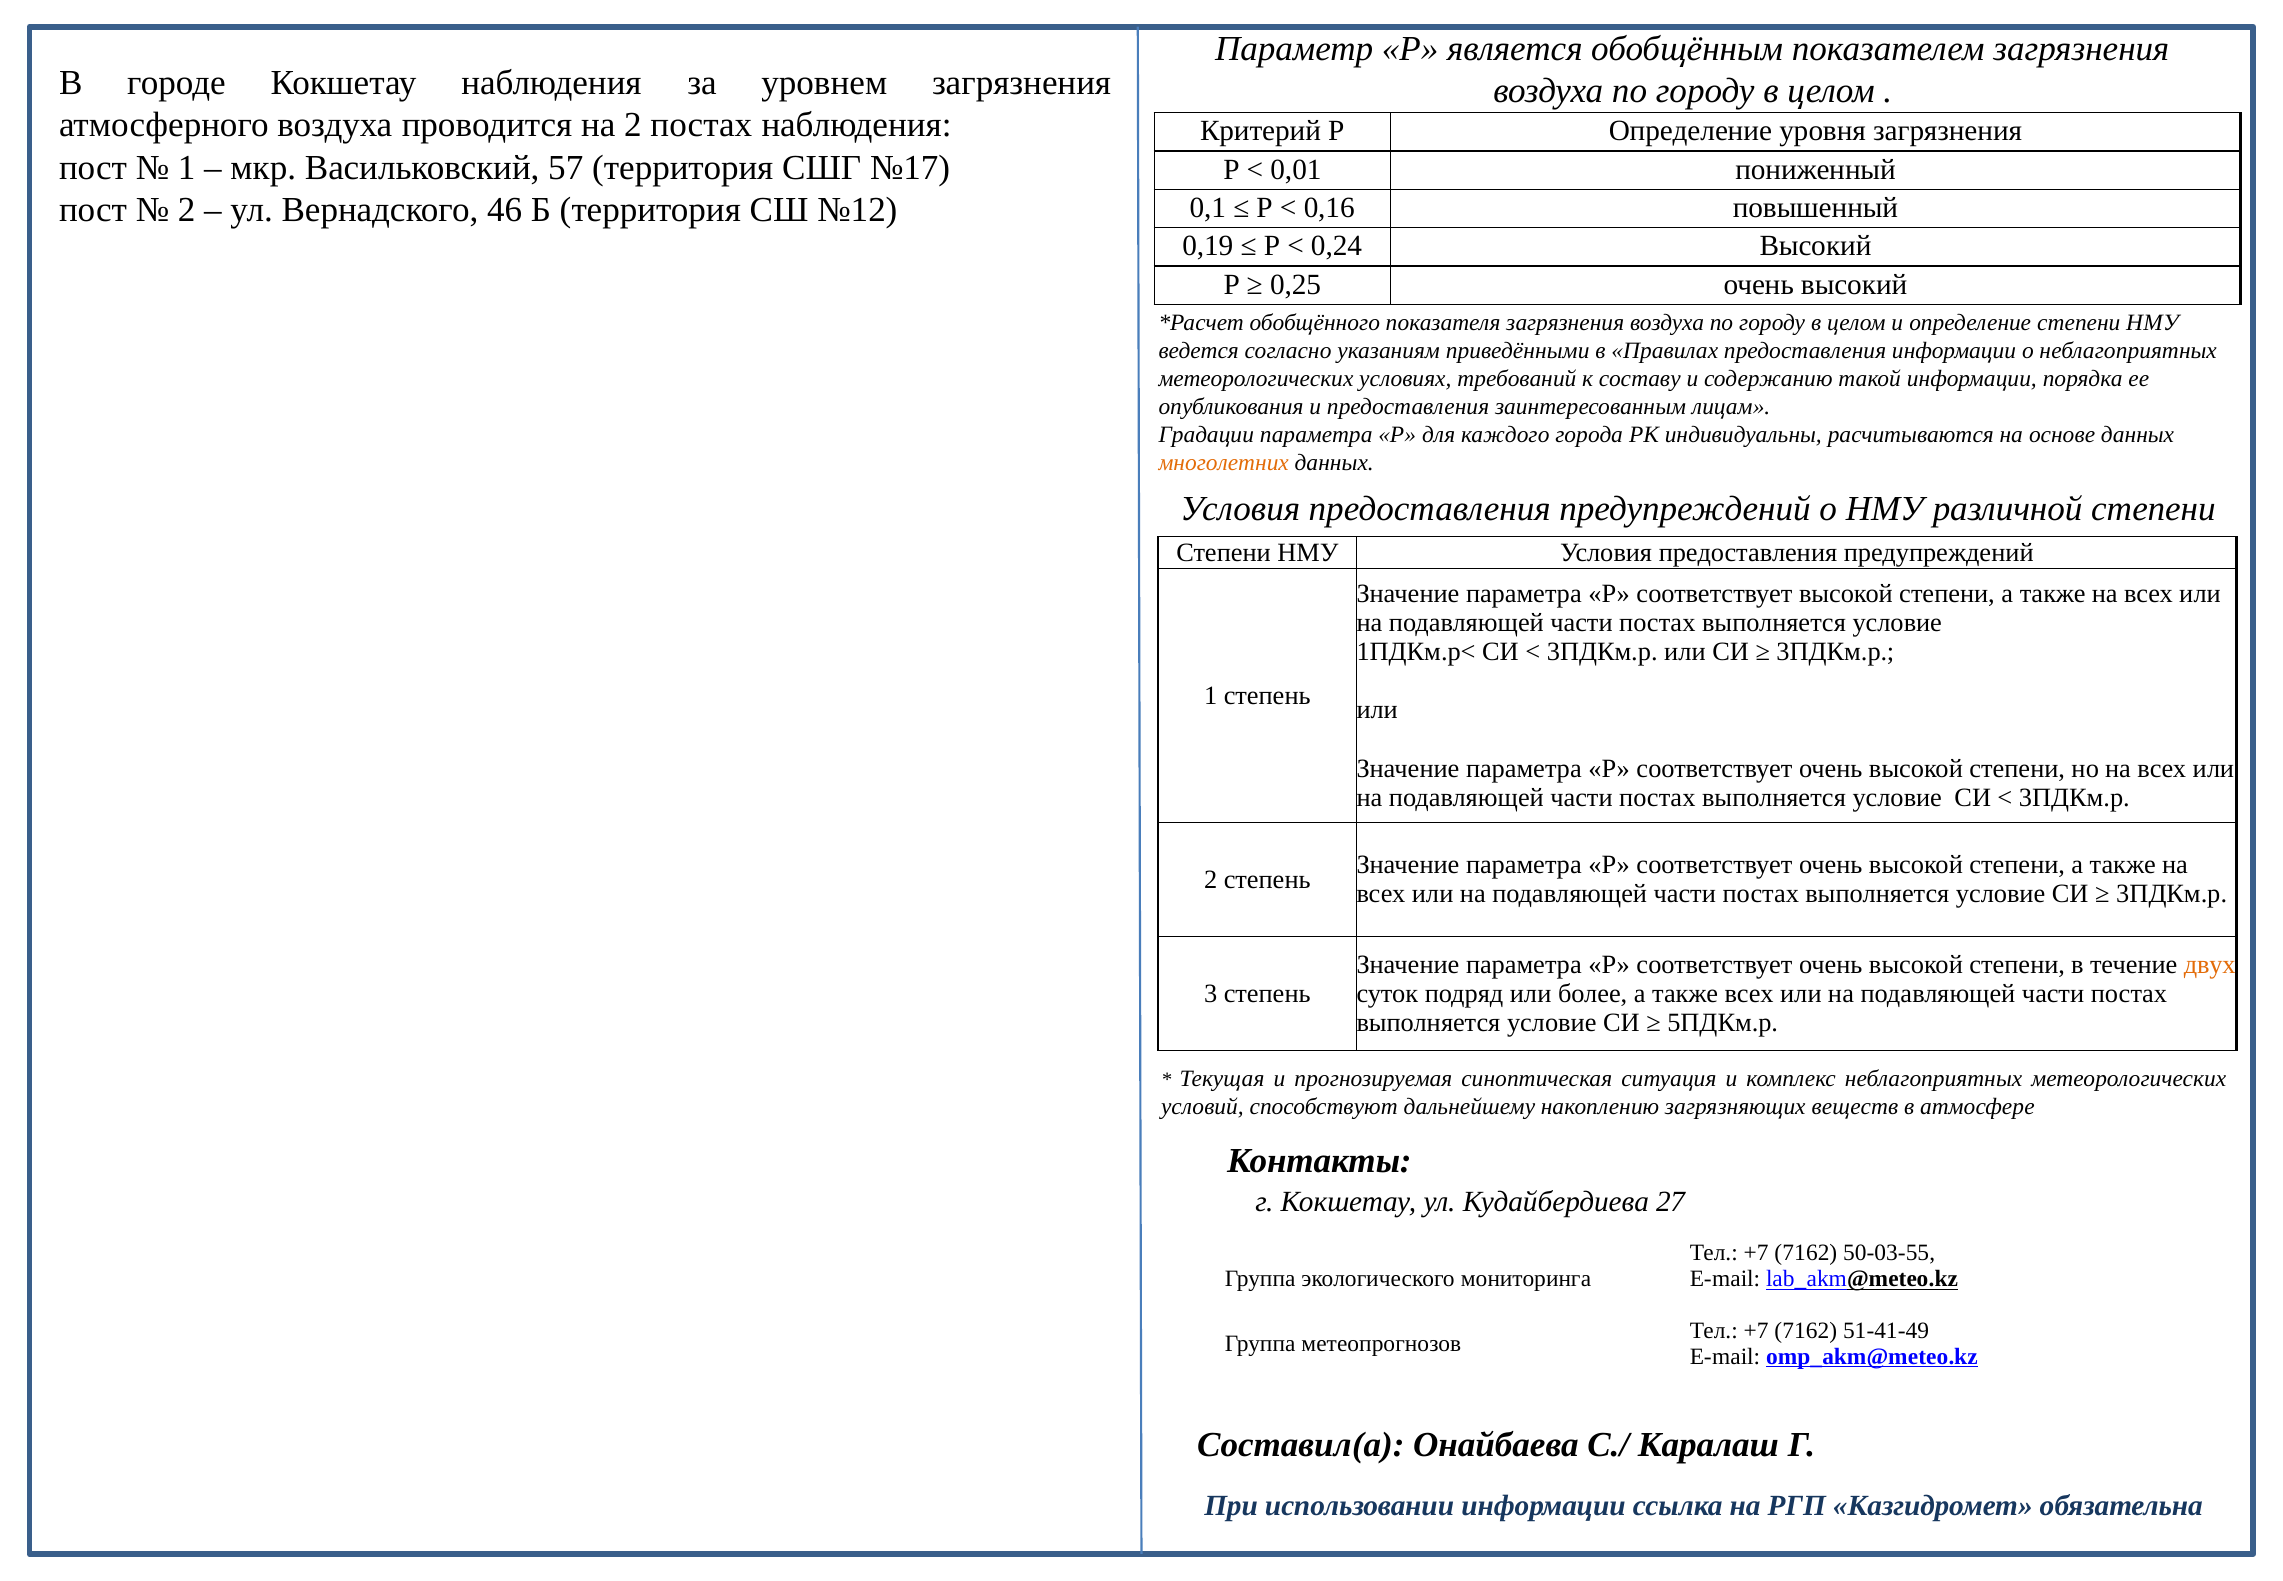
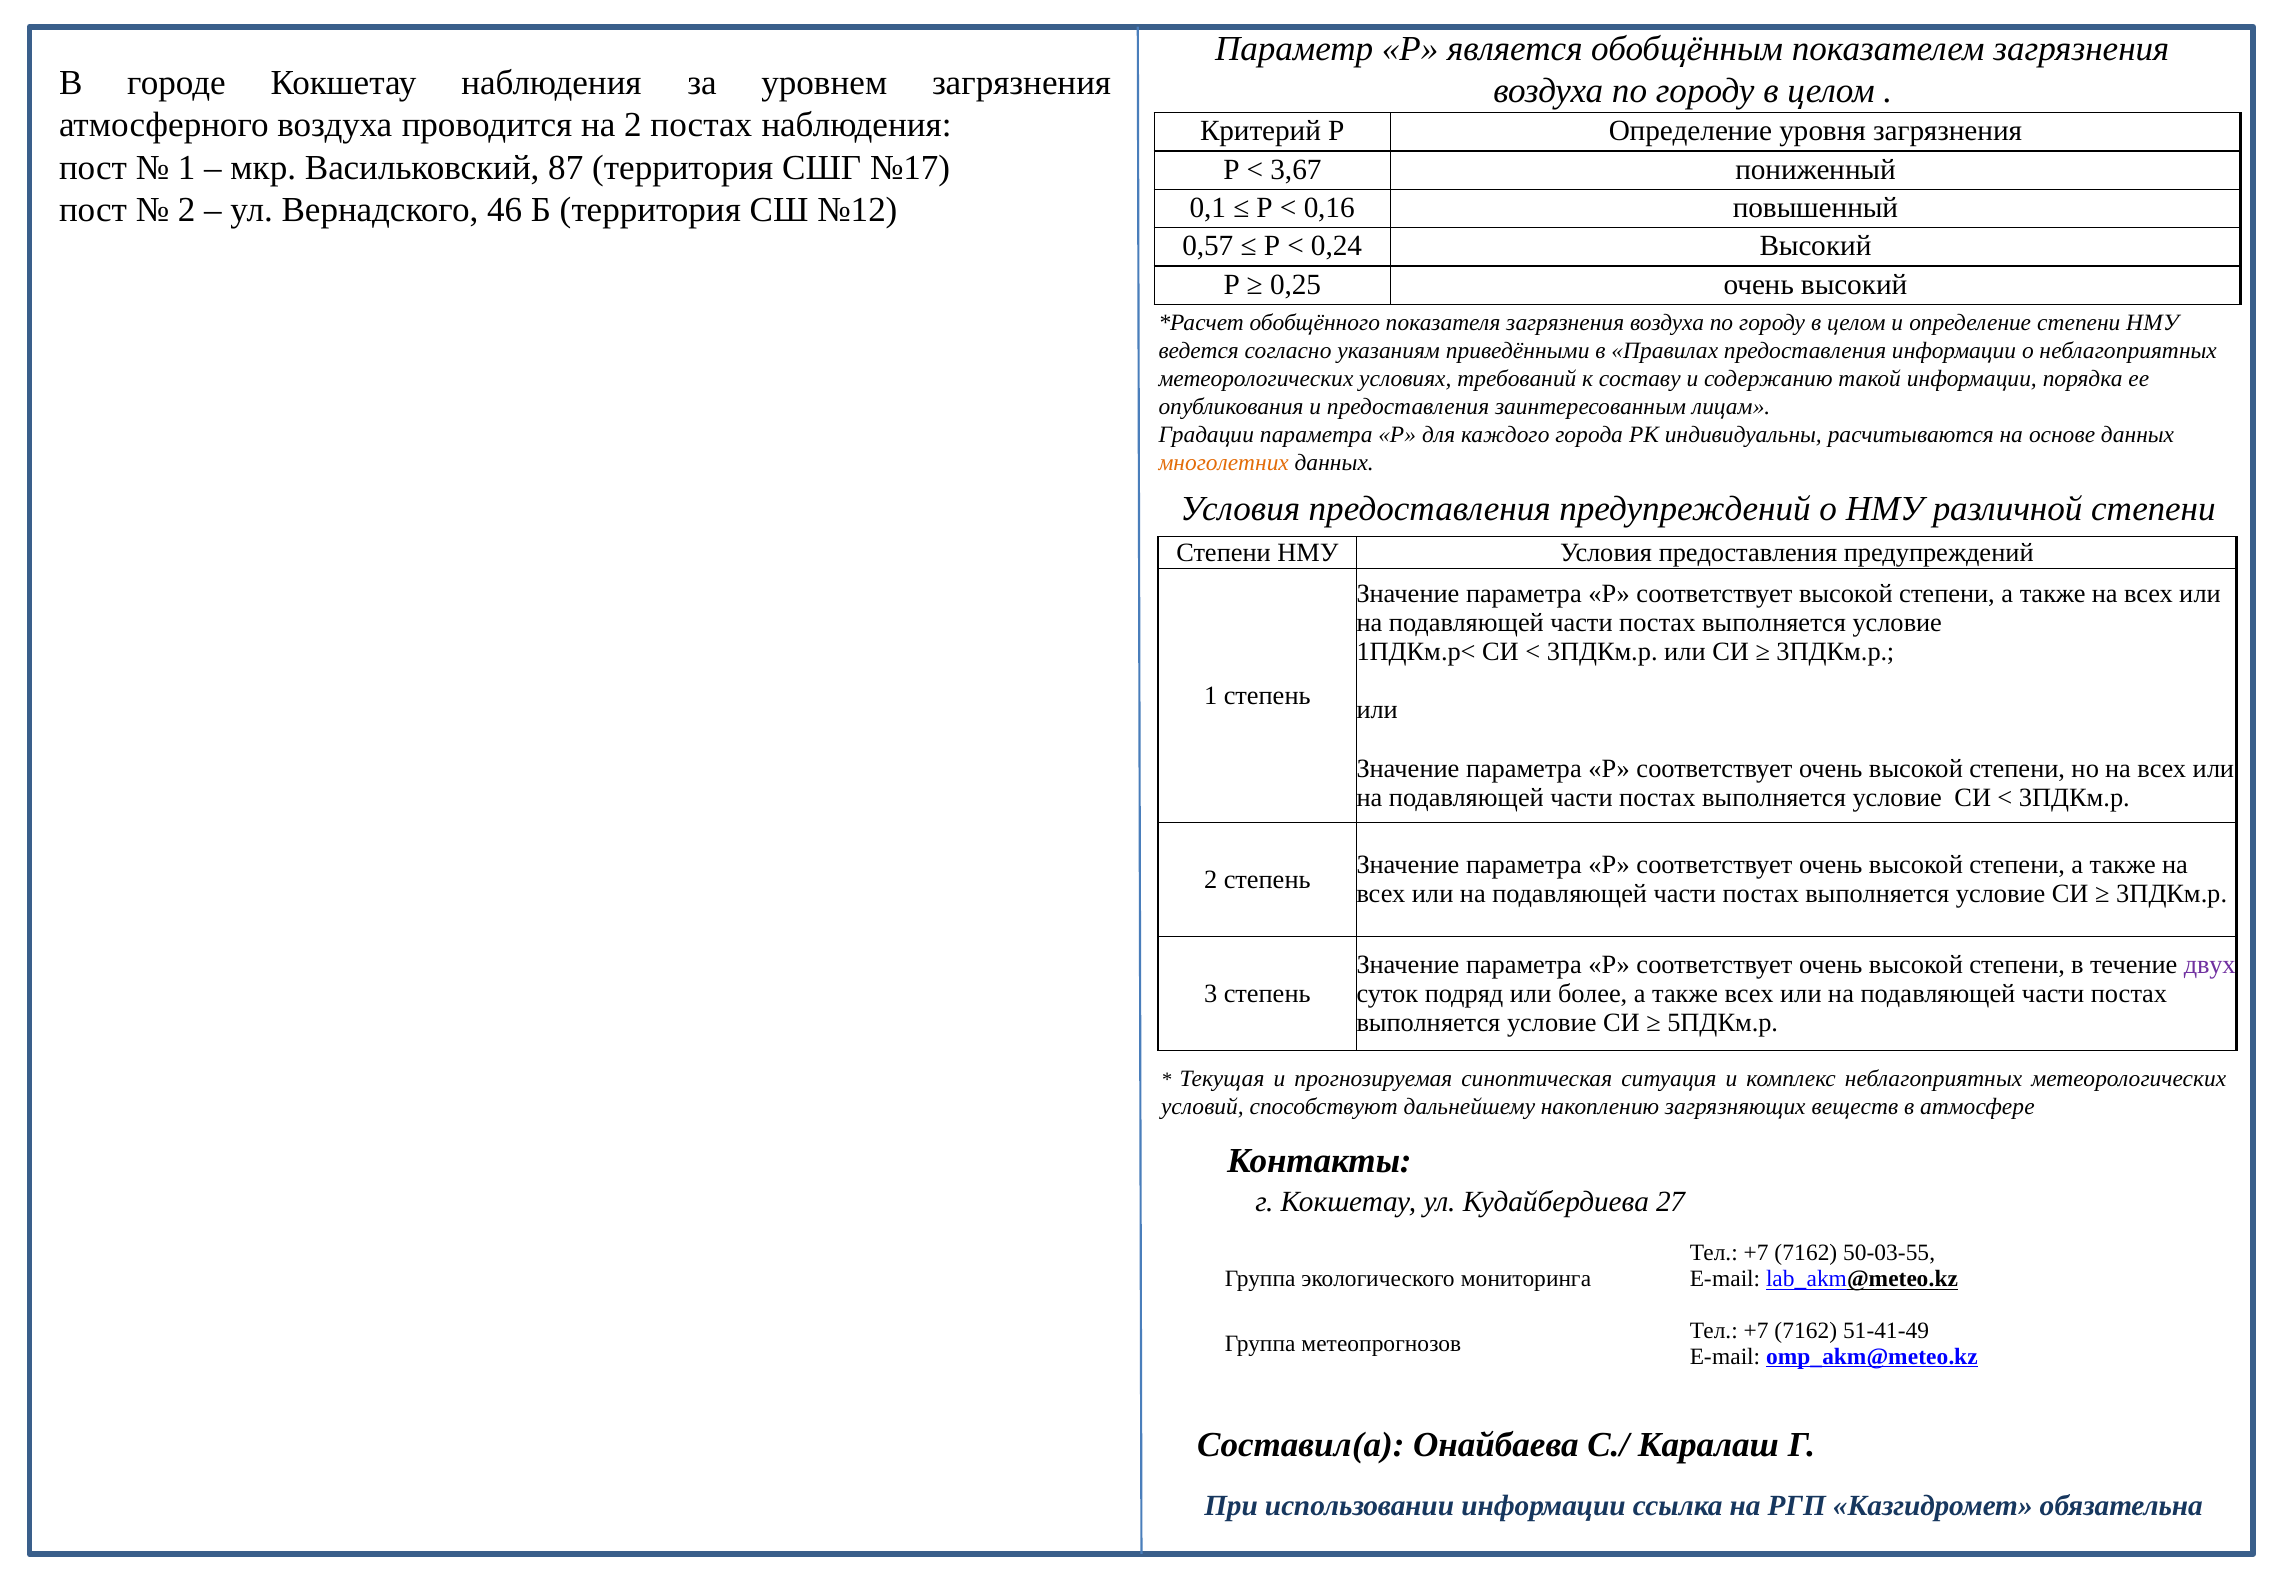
57: 57 -> 87 (566, 167)
0,01: 0,01 -> 3,67 (1296, 170)
0,19: 0,19 -> 0,57 (1208, 246)
двух colour: orange -> purple (2210, 964)
